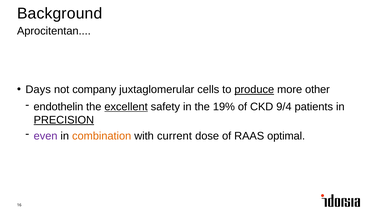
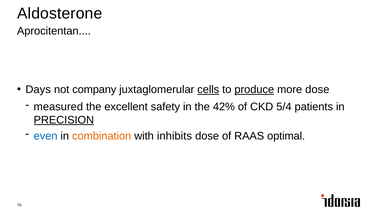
Background: Background -> Aldosterone (60, 14)
cells underline: none -> present (208, 90)
more other: other -> dose (317, 90)
endothelin: endothelin -> measured (58, 107)
excellent underline: present -> none (126, 107)
19%: 19% -> 42% (224, 107)
9/4: 9/4 -> 5/4 (284, 107)
even colour: purple -> blue (46, 136)
current: current -> inhibits (174, 136)
